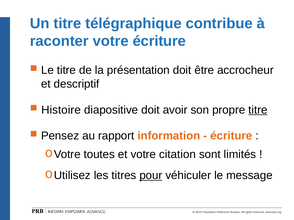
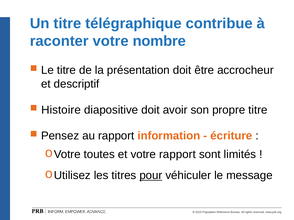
votre écriture: écriture -> nombre (159, 41)
titre underline: present -> none (258, 110)
votre citation: citation -> rapport (177, 155)
